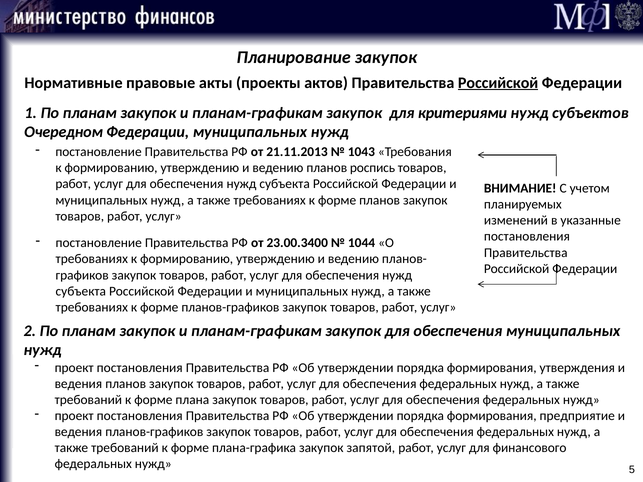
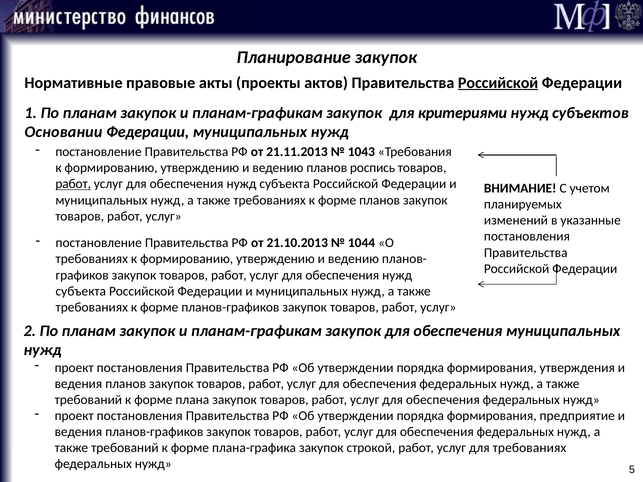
Очередном: Очередном -> Основании (63, 132)
работ underline: none -> present (73, 184)
23.00.3400: 23.00.3400 -> 21.10.2013 (297, 243)
запятой: запятой -> строкой (371, 448)
для финансового: финансового -> требованиях (530, 448)
